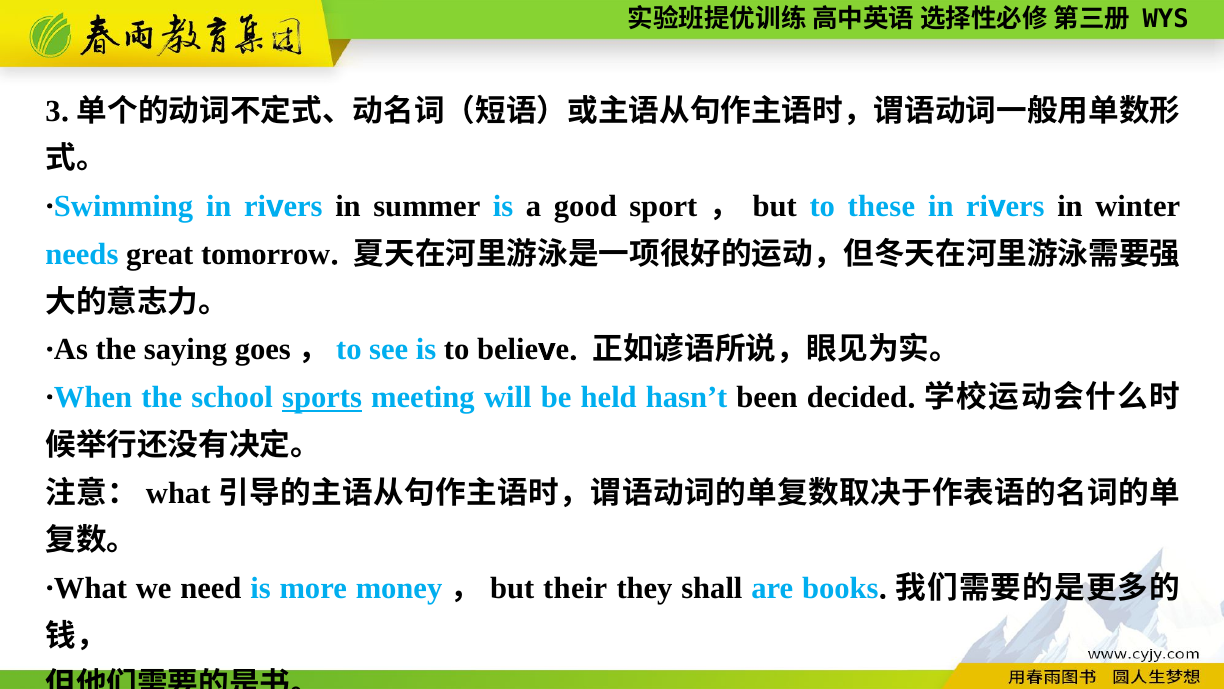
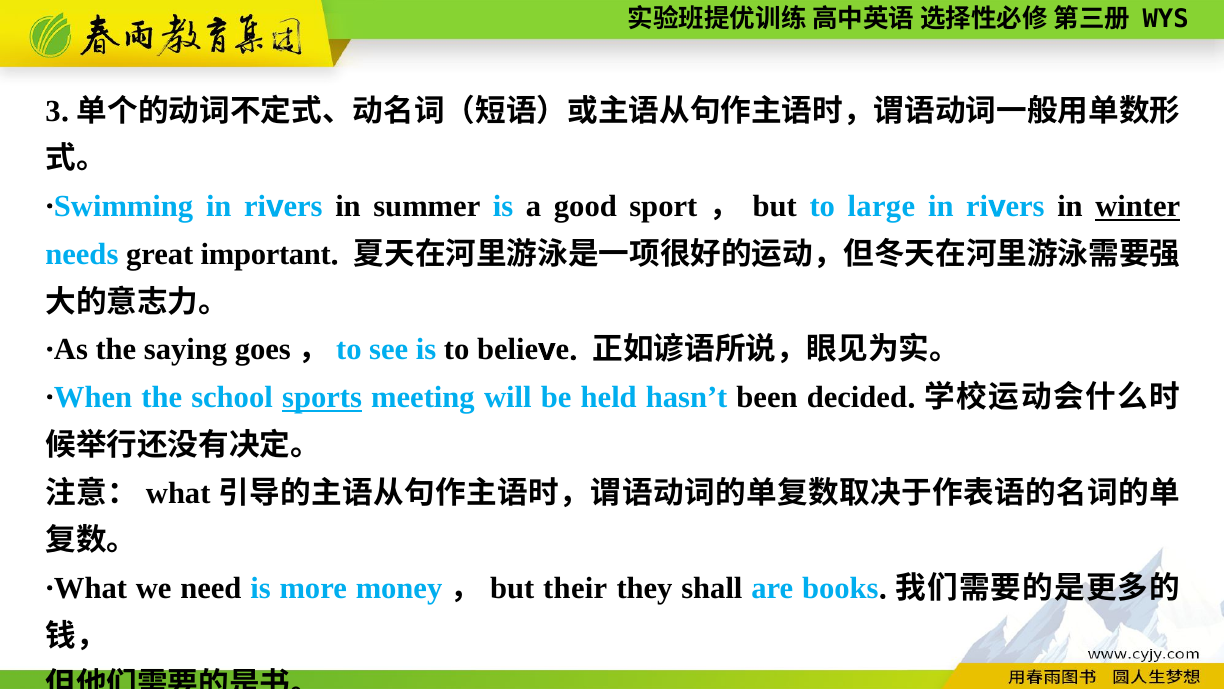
these: these -> large (881, 206)
winter underline: none -> present (1138, 206)
tomorrow: tomorrow -> important (266, 254)
